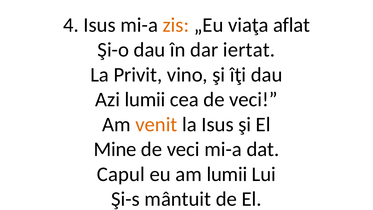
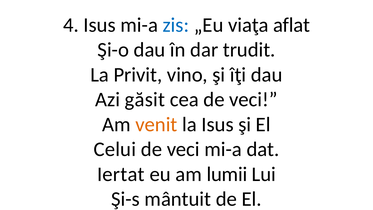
zis colour: orange -> blue (176, 25)
iertat: iertat -> trudit (249, 50)
Azi lumii: lumii -> găsit (145, 100)
Mine: Mine -> Celui (115, 149)
Capul: Capul -> Iertat (121, 174)
